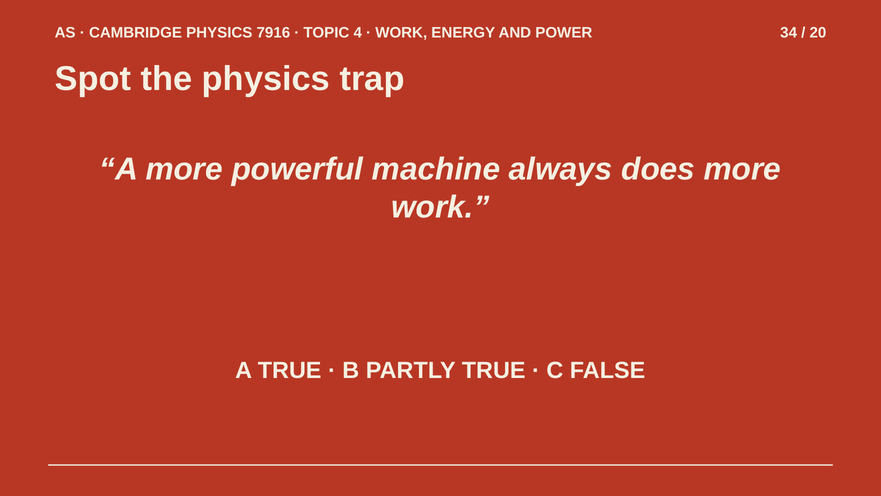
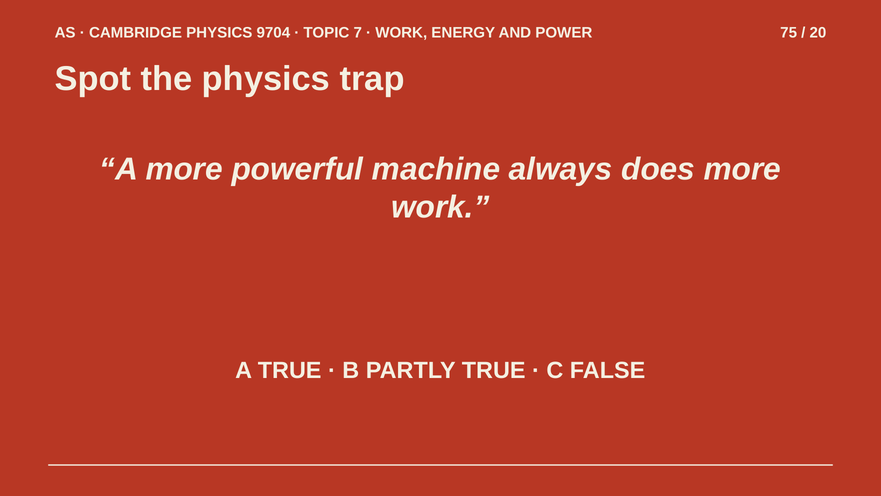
7916: 7916 -> 9704 (273, 33)
4: 4 -> 7 (358, 33)
34: 34 -> 75 (789, 33)
